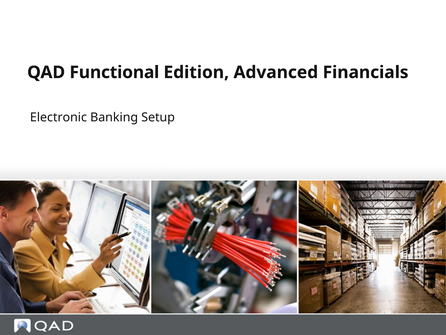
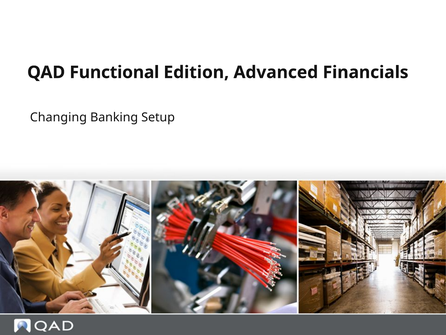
Electronic: Electronic -> Changing (58, 117)
